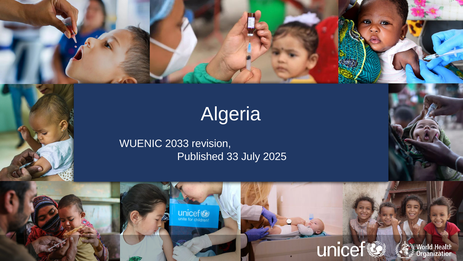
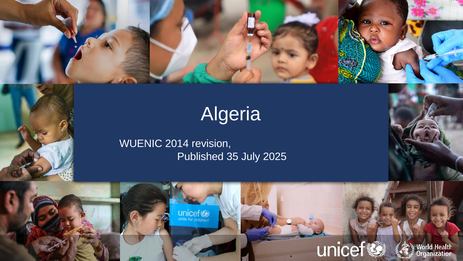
2033: 2033 -> 2014 (177, 143)
33: 33 -> 35 (232, 156)
